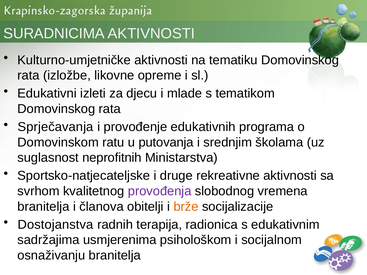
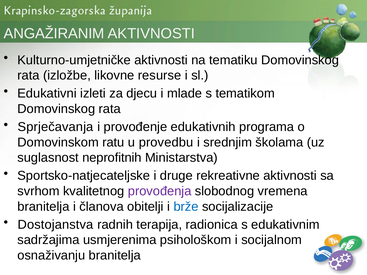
SURADNICIMA: SURADNICIMA -> ANGAŽIRANIM (54, 33)
opreme: opreme -> resurse (160, 76)
putovanja: putovanja -> provedbu (166, 143)
brže colour: orange -> blue (186, 207)
